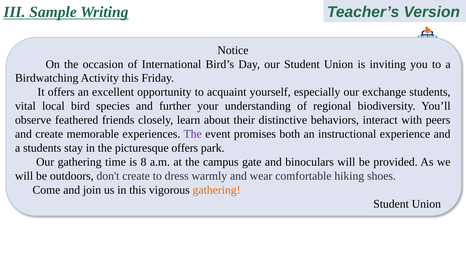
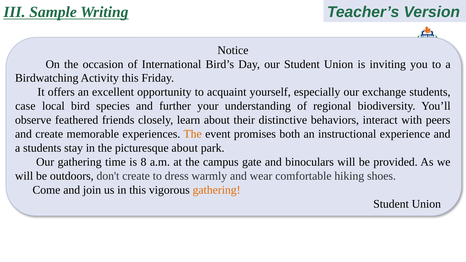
vital: vital -> case (25, 106)
The colour: purple -> orange (193, 134)
picturesque offers: offers -> about (185, 148)
